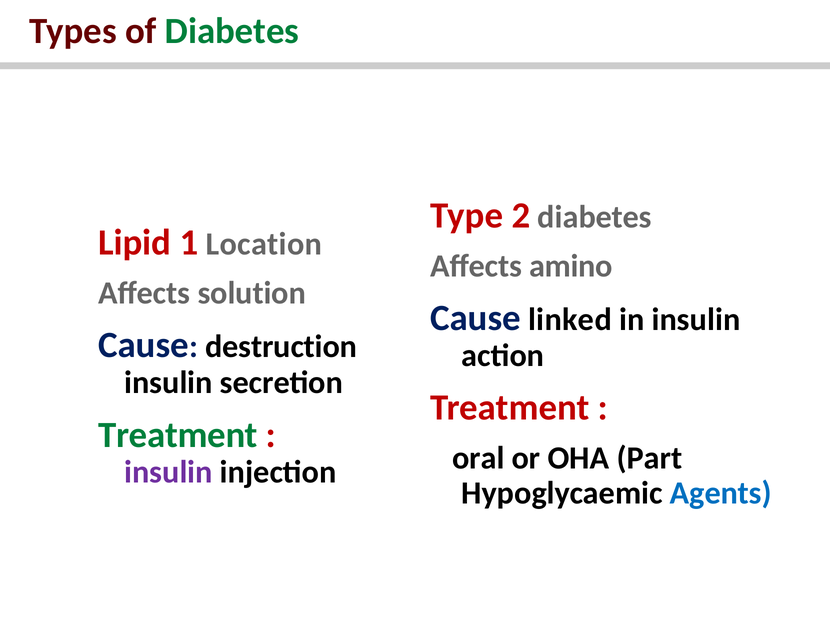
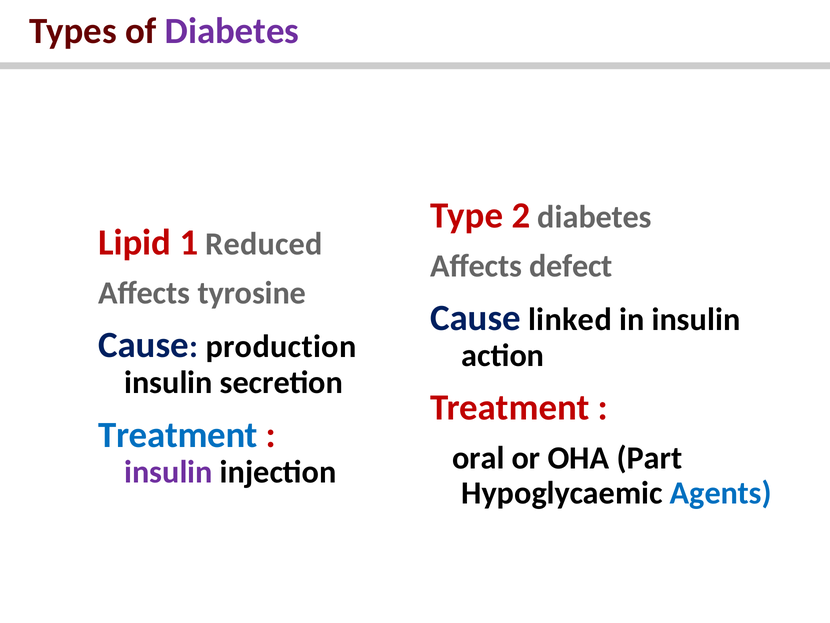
Diabetes colour: green -> purple (232, 31)
Location: Location -> Reduced (264, 244)
amino: amino -> defect (571, 266)
solution: solution -> tyrosine (252, 293)
destruction: destruction -> production (281, 347)
Treatment colour: green -> blue (178, 434)
